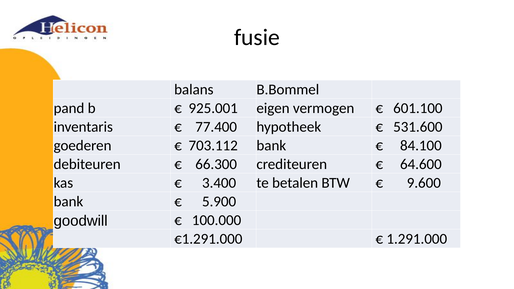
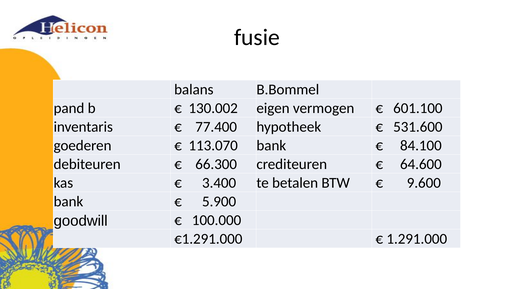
925.001: 925.001 -> 130.002 (213, 108)
703.112: 703.112 -> 113.070 (213, 146)
